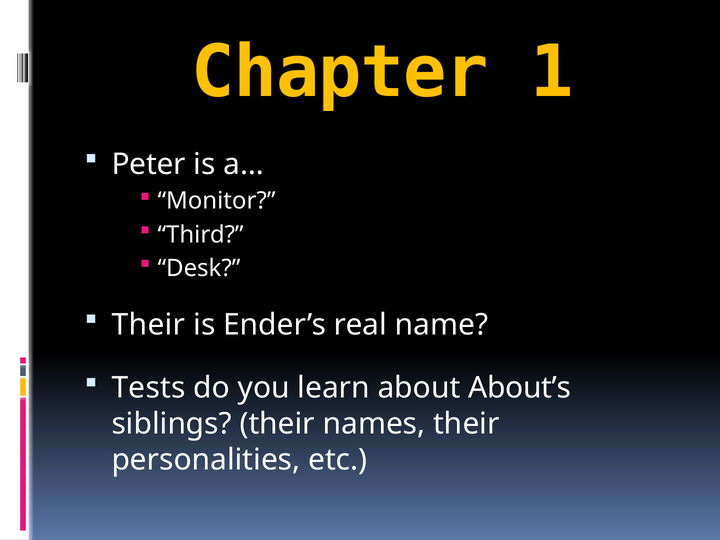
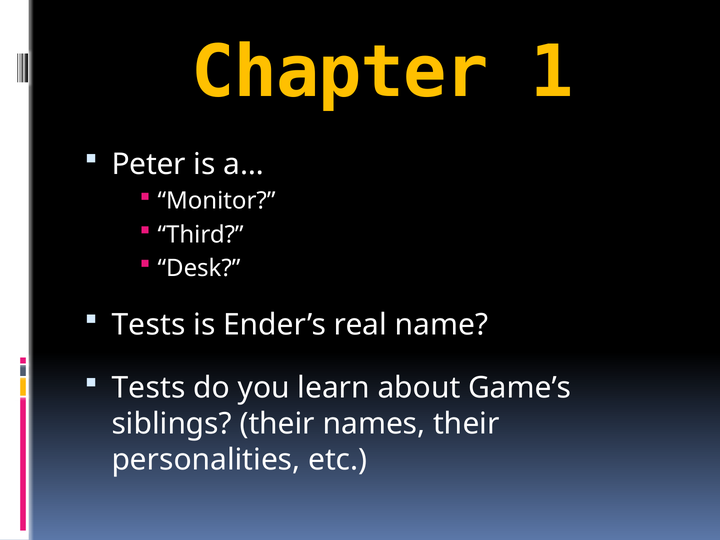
Their: Their -> Tests (148, 325)
About’s: About’s -> Game’s (520, 388)
